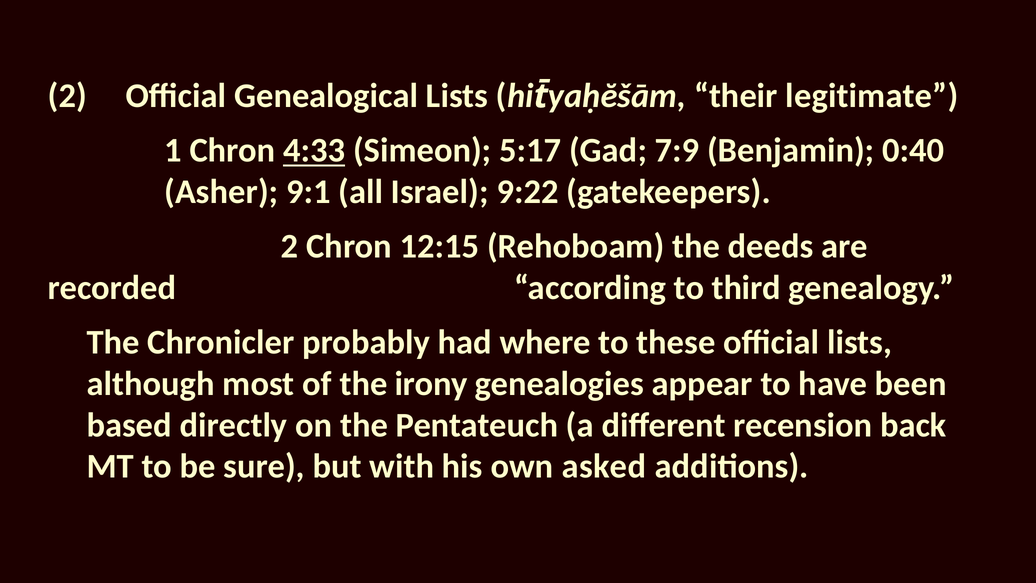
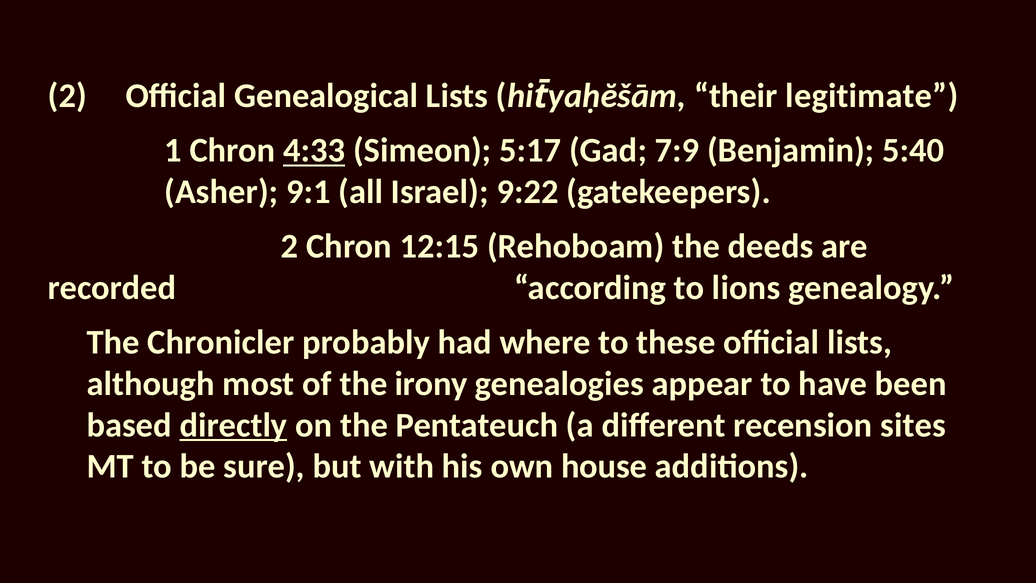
0:40: 0:40 -> 5:40 (913, 150)
third: third -> lions (746, 288)
directly underline: none -> present (233, 425)
back: back -> sites (913, 425)
asked: asked -> house (604, 466)
